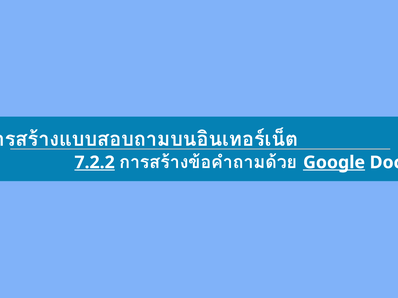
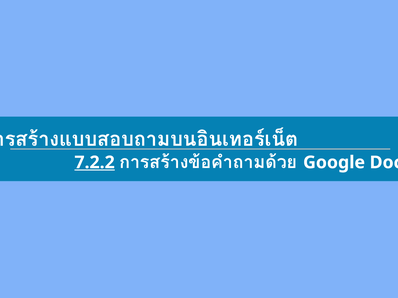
Google underline: present -> none (334, 163)
